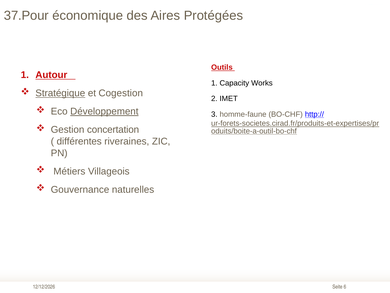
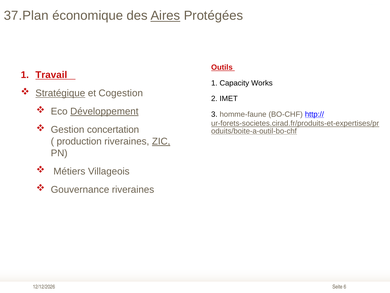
37.Pour: 37.Pour -> 37.Plan (26, 16)
Aires underline: none -> present (165, 16)
Autour: Autour -> Travail (51, 75)
différentes: différentes -> production (79, 141)
ZIC underline: none -> present (161, 141)
Gouvernance naturelles: naturelles -> riveraines (133, 189)
